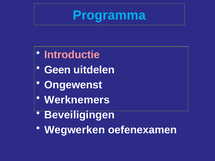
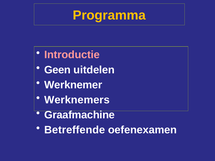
Programma colour: light blue -> yellow (109, 15)
Ongewenst: Ongewenst -> Werknemer (73, 85)
Beveiligingen: Beveiligingen -> Graafmachine (80, 115)
Wegwerken: Wegwerken -> Betreffende (75, 130)
